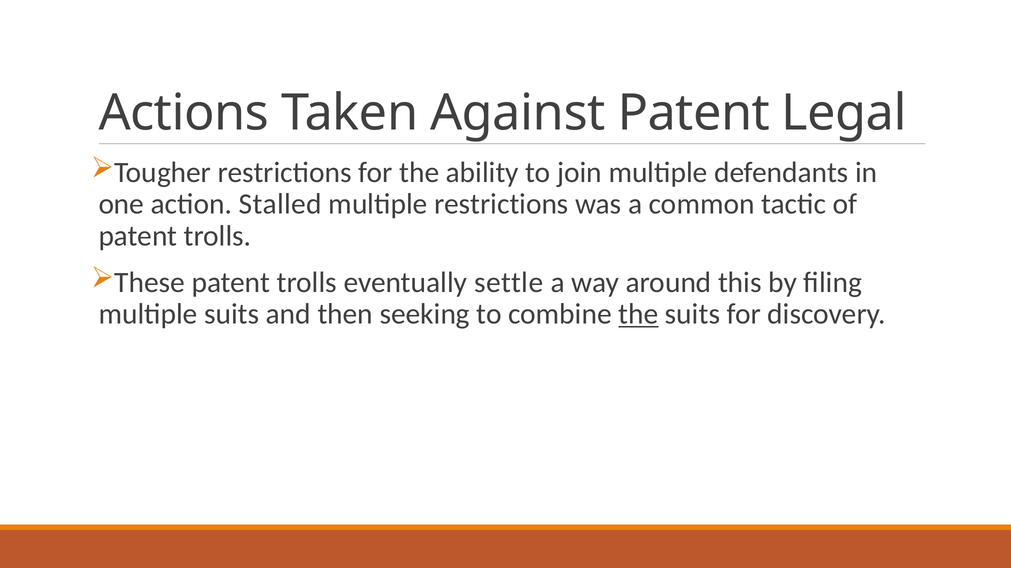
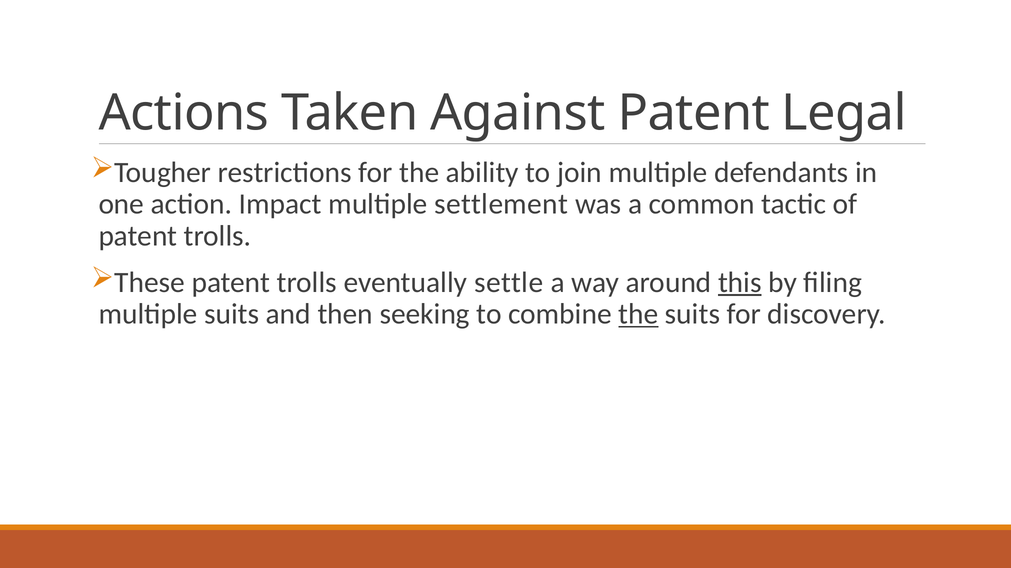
Stalled: Stalled -> Impact (280, 204)
multiple restrictions: restrictions -> settlement (501, 204)
this underline: none -> present (740, 283)
